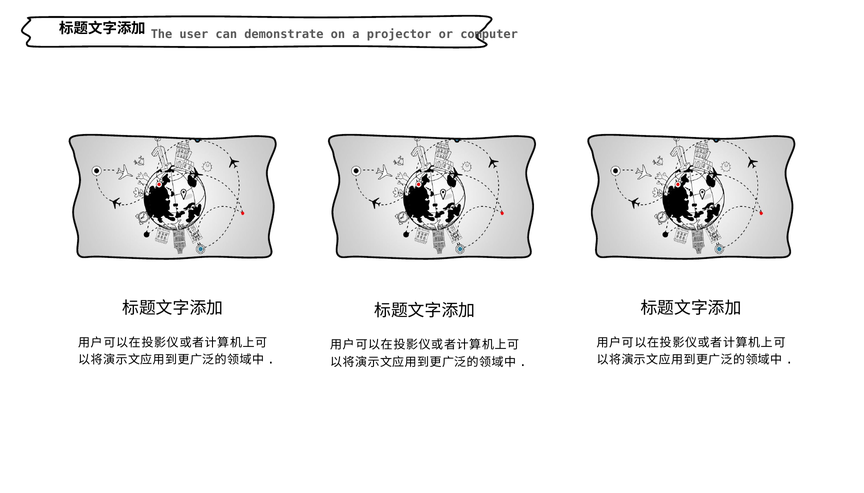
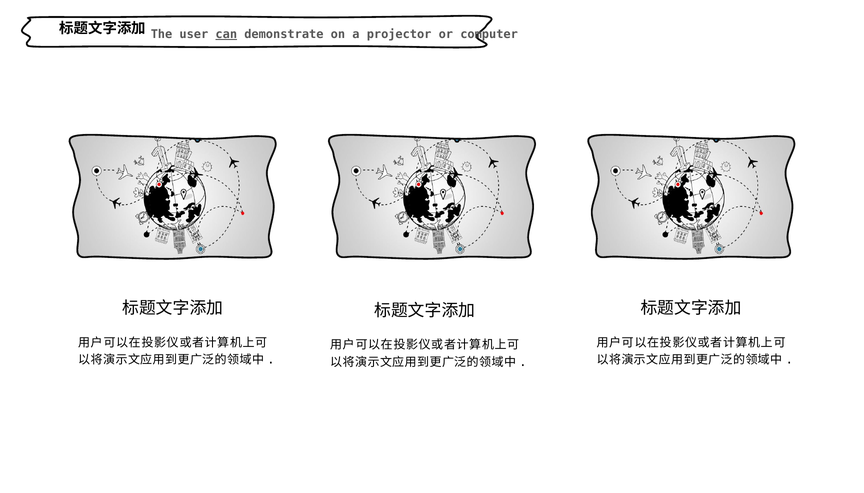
can underline: none -> present (226, 34)
